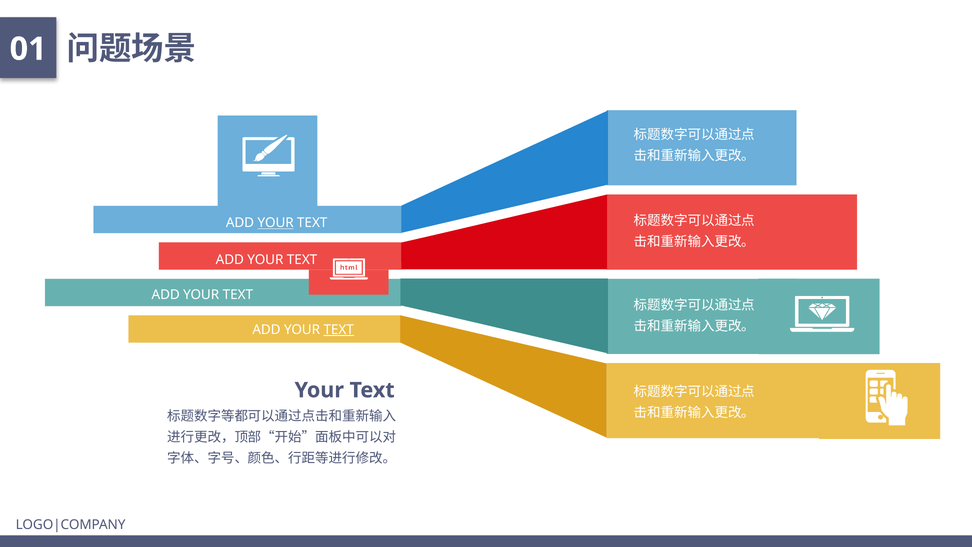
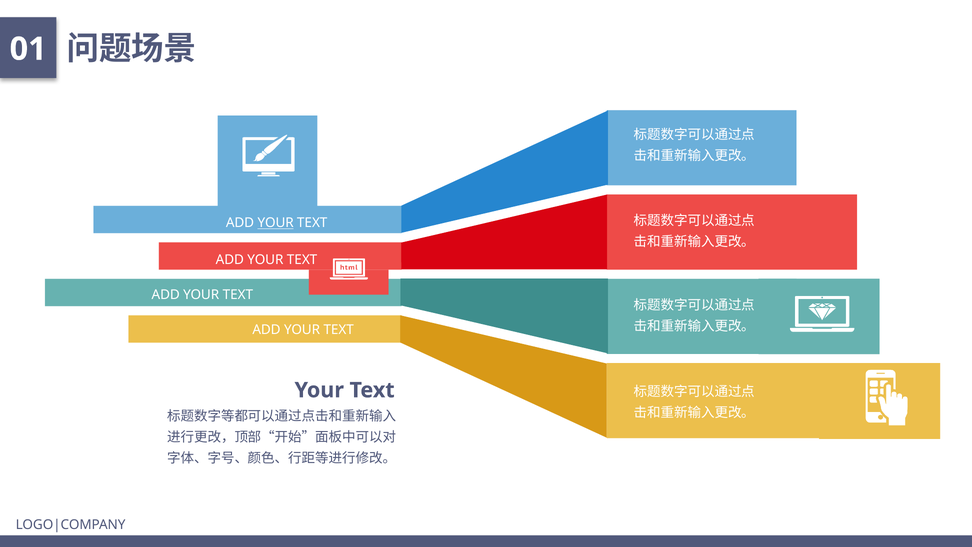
TEXT underline: present -> none (339, 329)
